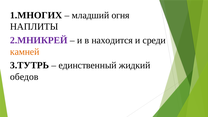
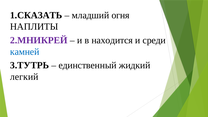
1.МНОГИХ: 1.МНОГИХ -> 1.СКАЗАТЬ (36, 15)
камней colour: orange -> blue (25, 52)
обедов: обедов -> легкий (24, 77)
